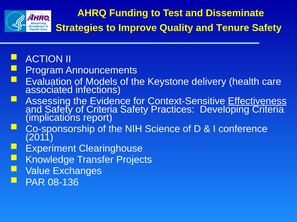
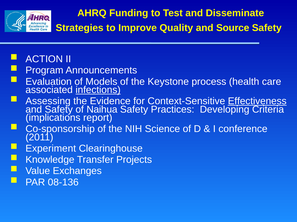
Tenure: Tenure -> Source (233, 28)
delivery: delivery -> process (209, 82)
infections underline: none -> present (98, 90)
of Criteria: Criteria -> Naihua (102, 110)
